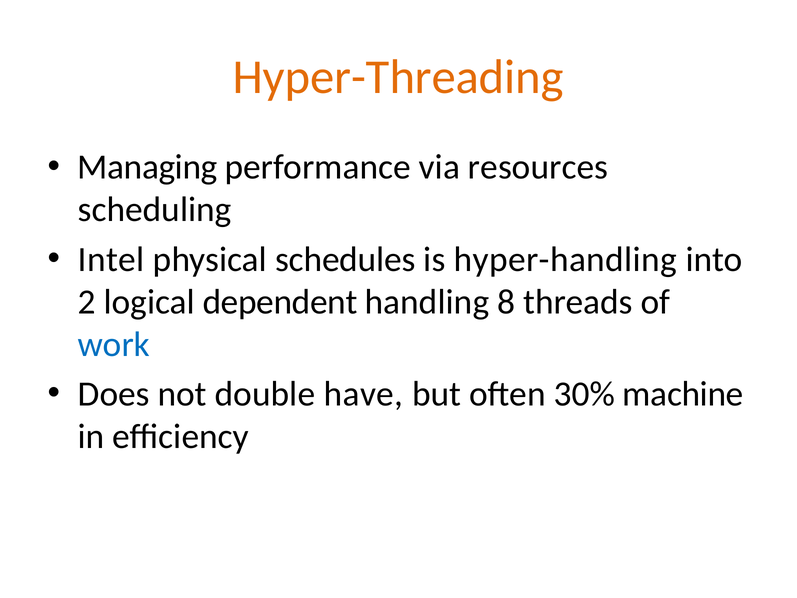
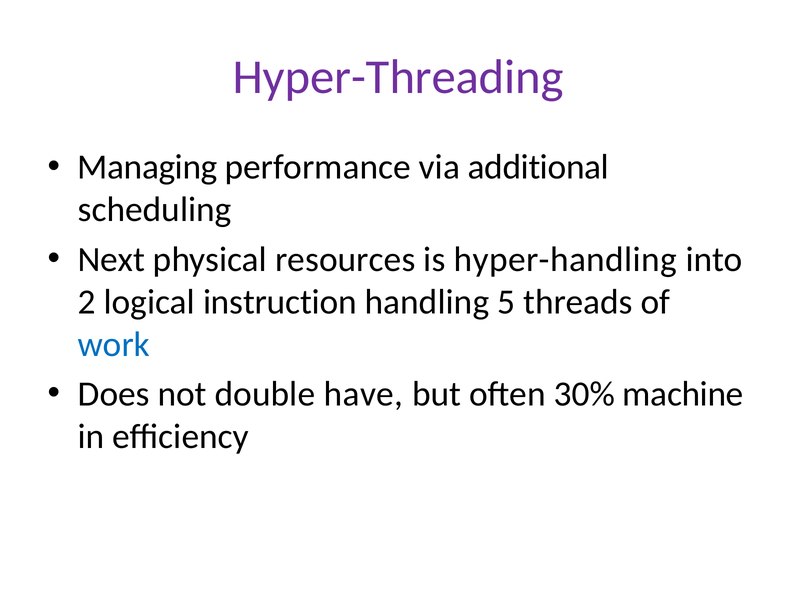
Hyper-Threading colour: orange -> purple (398, 77)
resources: resources -> additional (538, 167)
Intel: Intel -> Next (111, 259)
schedules: schedules -> resources (345, 259)
dependent: dependent -> instruction (280, 302)
8: 8 -> 5 (506, 302)
